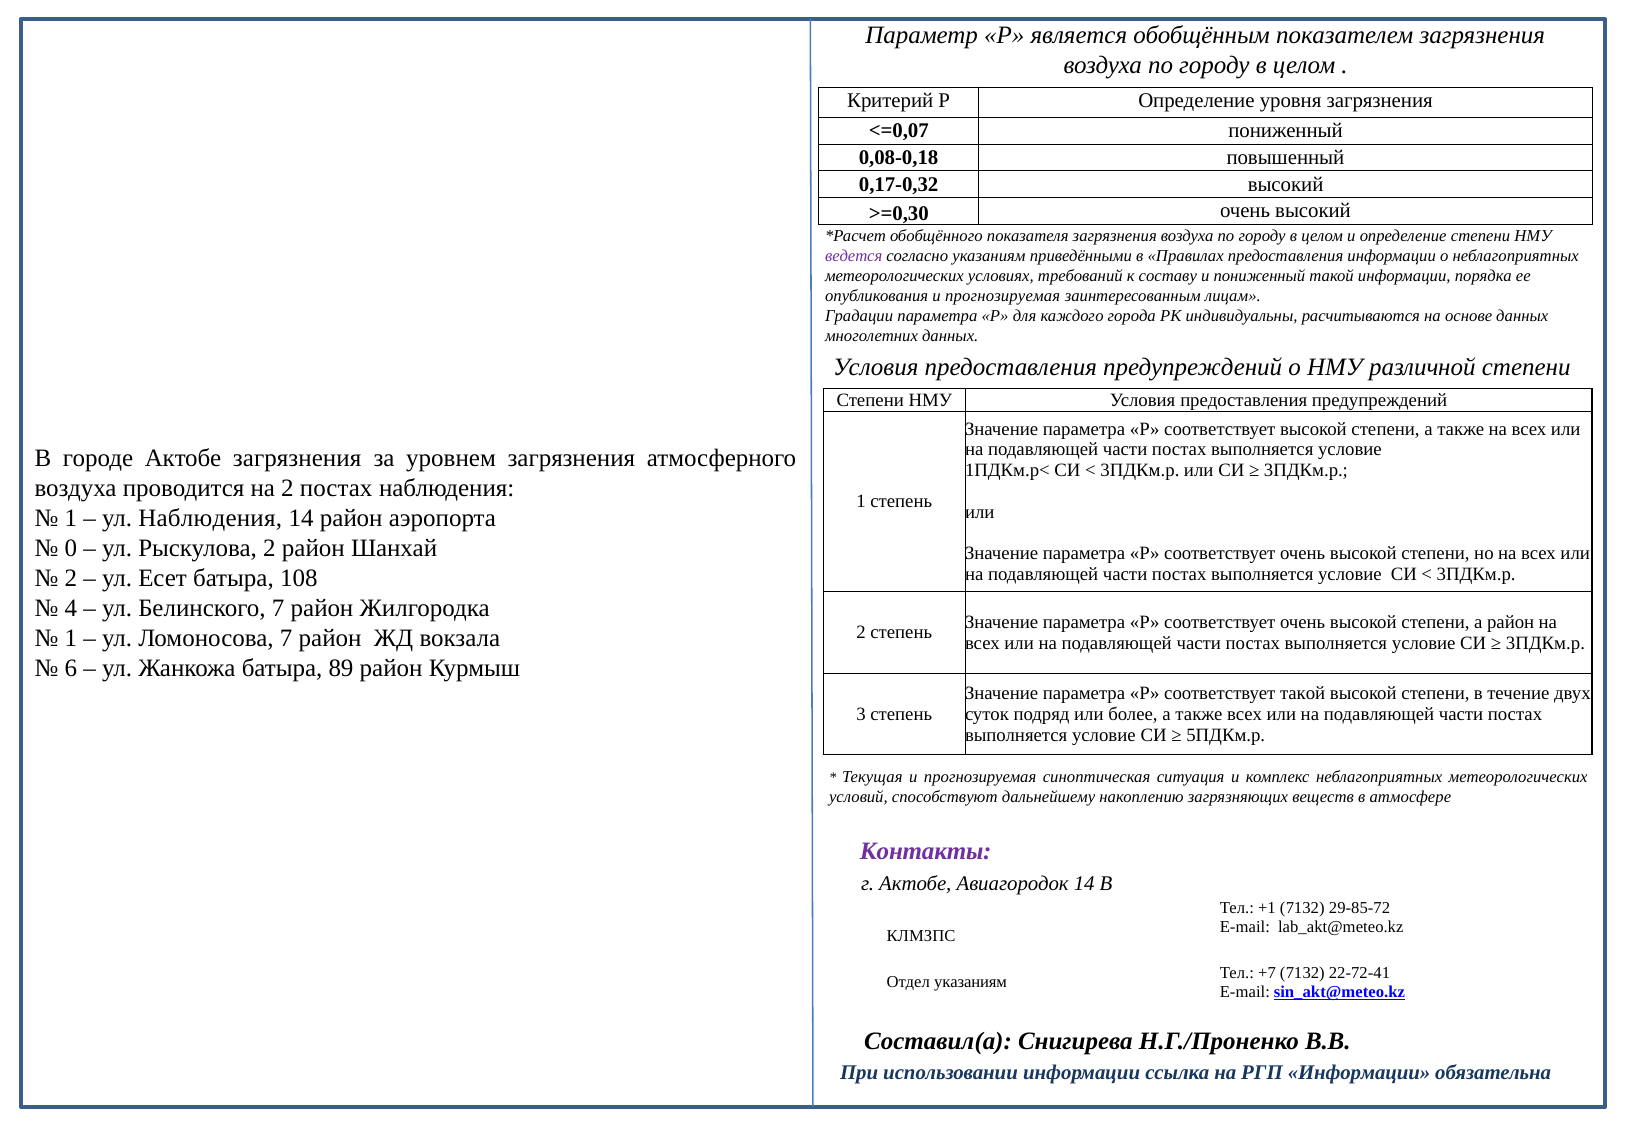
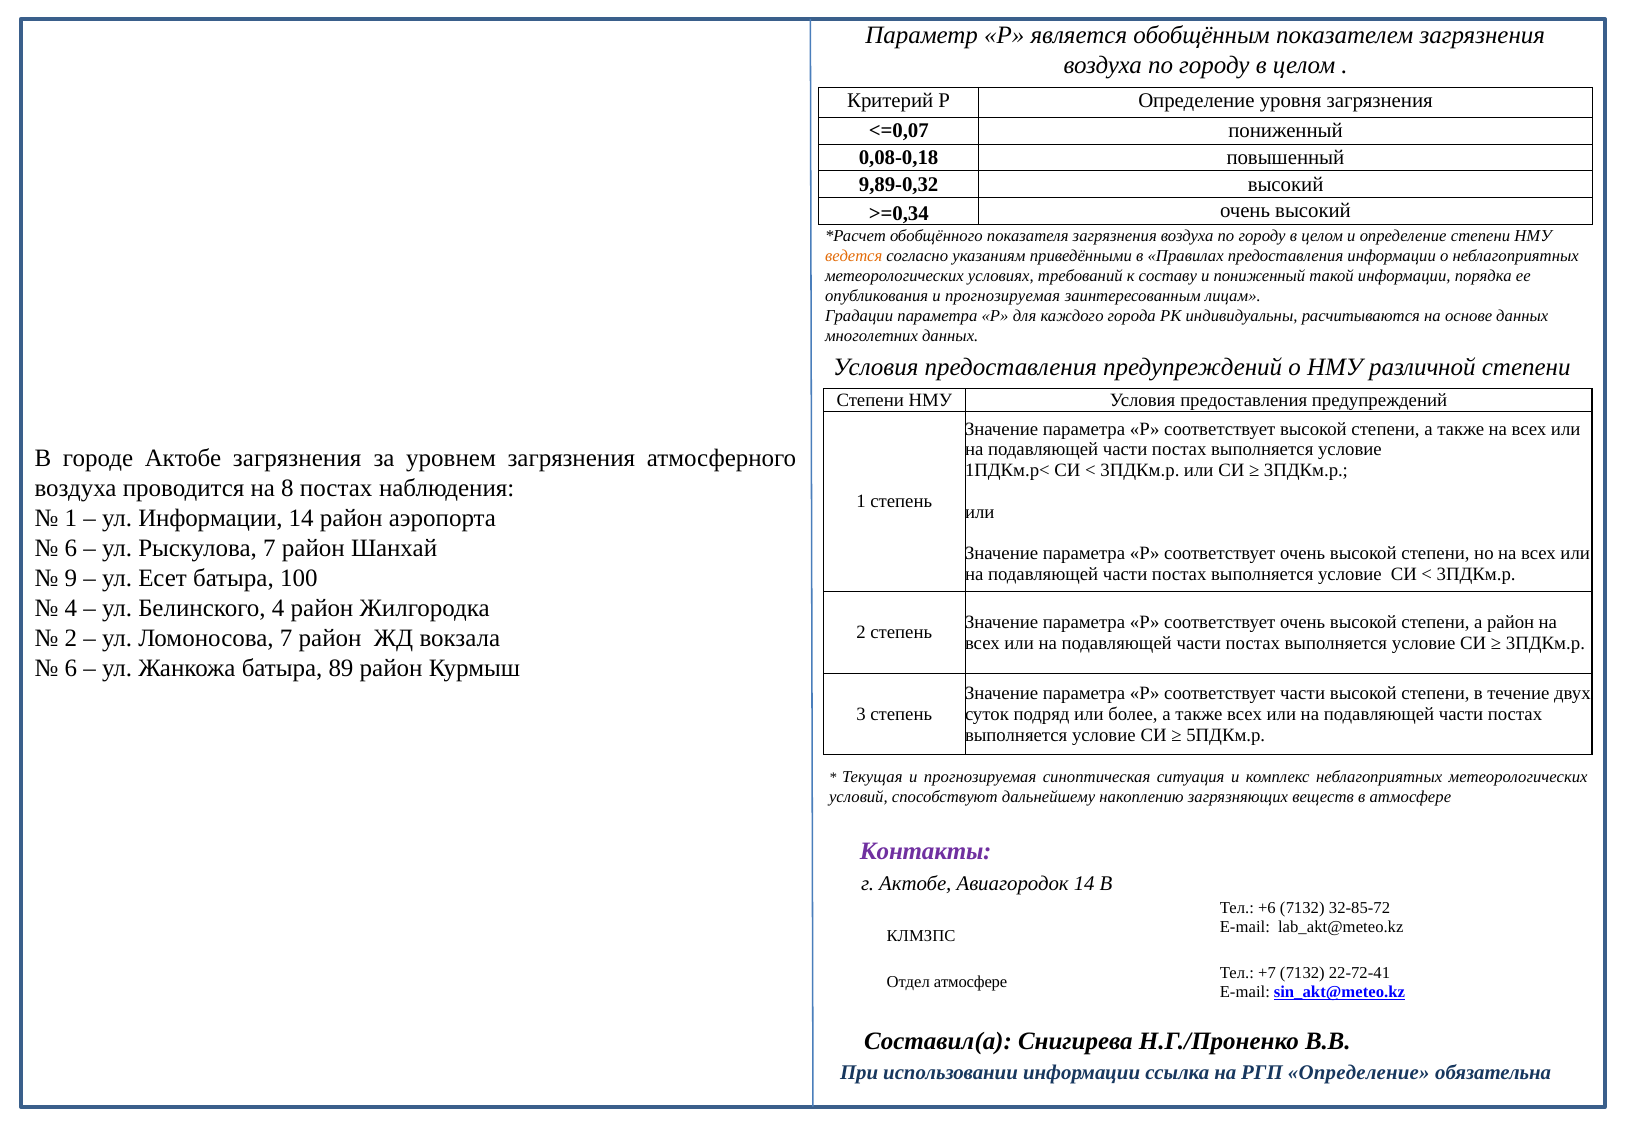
0,17-0,32: 0,17-0,32 -> 9,89-0,32 (899, 184)
>=0,30: >=0,30 -> >=0,34 (899, 213)
ведется colour: purple -> orange (854, 256)
на 2: 2 -> 8 (287, 488)
ул Наблюдения: Наблюдения -> Информации (210, 518)
0: 0 -> 6 (71, 548)
Рыскулова 2: 2 -> 7 (269, 548)
2: 2 -> 9 (71, 578)
108: 108 -> 100 (299, 578)
Белинского 7: 7 -> 4 (278, 608)
1: 1 -> 2 (71, 638)
соответствует такой: такой -> части (1303, 693)
+1: +1 -> +6 (1267, 908)
29-85-72: 29-85-72 -> 32-85-72 (1360, 908)
Отдел указаниям: указаниям -> атмосфере (971, 982)
РГП Информации: Информации -> Определение (1359, 1072)
